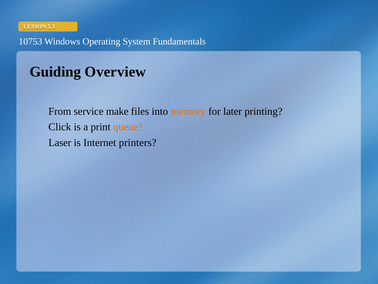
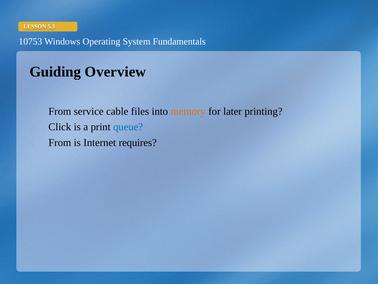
make: make -> cable (117, 111)
queue colour: orange -> blue (128, 127)
Laser: Laser -> From (60, 142)
printers: printers -> requires (138, 142)
